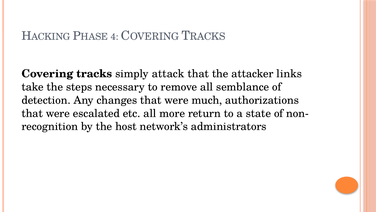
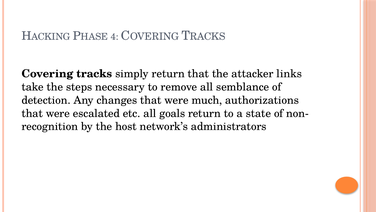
simply attack: attack -> return (168, 74)
more: more -> goals (172, 113)
